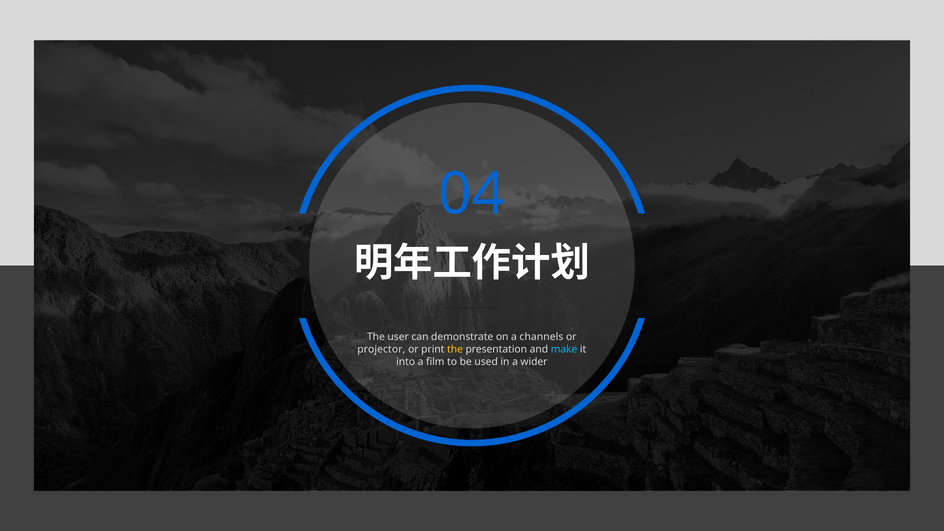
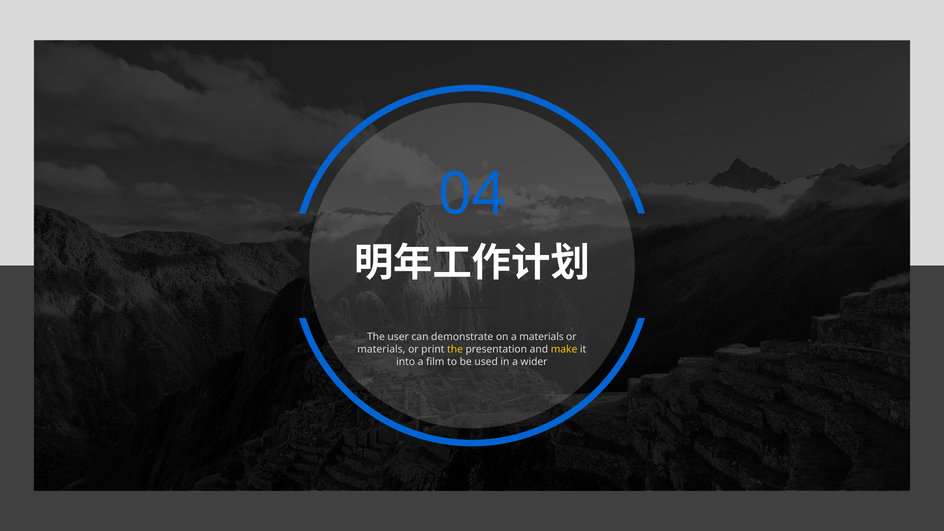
a channels: channels -> materials (542, 337)
projector: projector -> materials (381, 349)
make colour: light blue -> yellow (564, 349)
